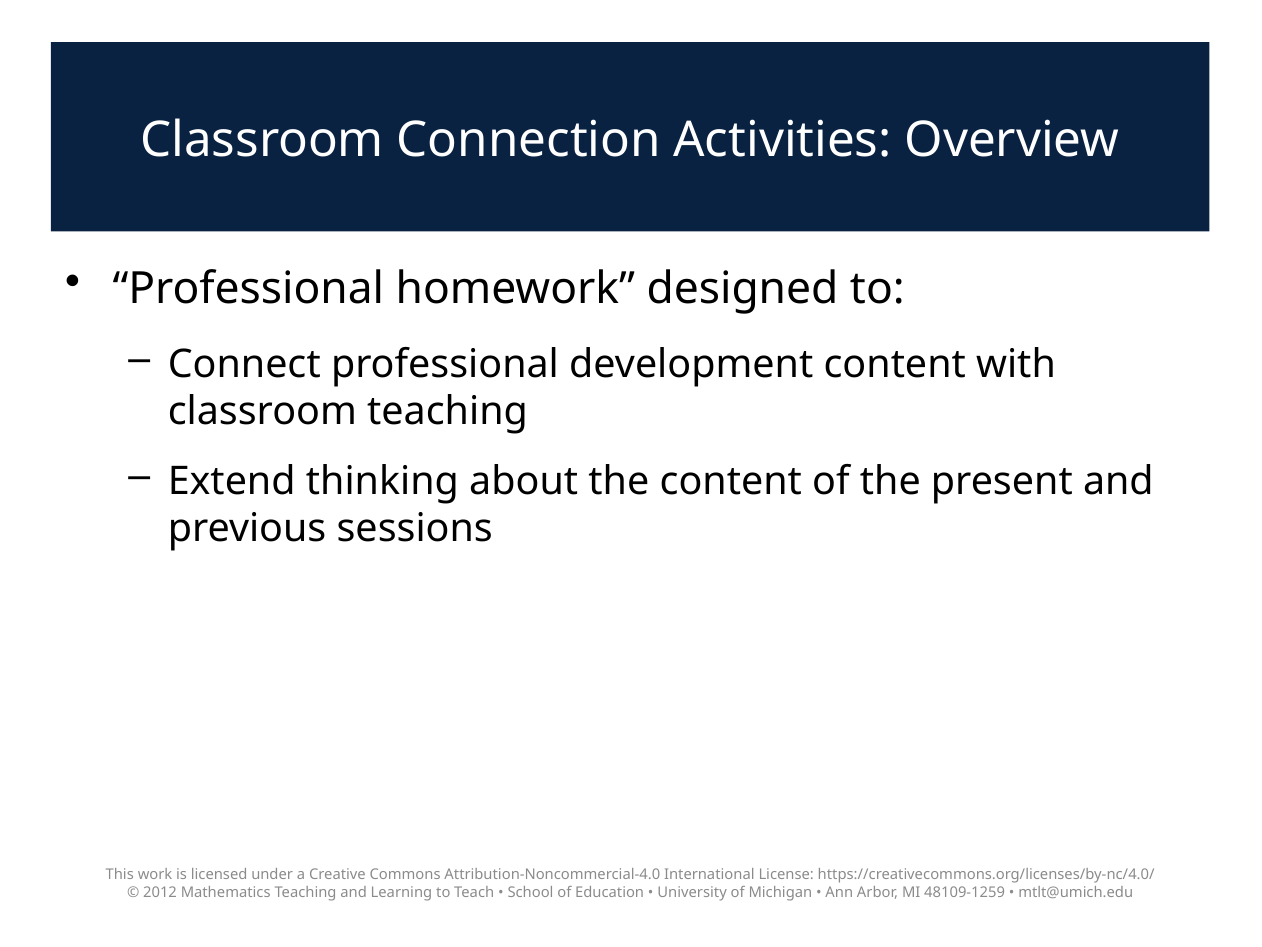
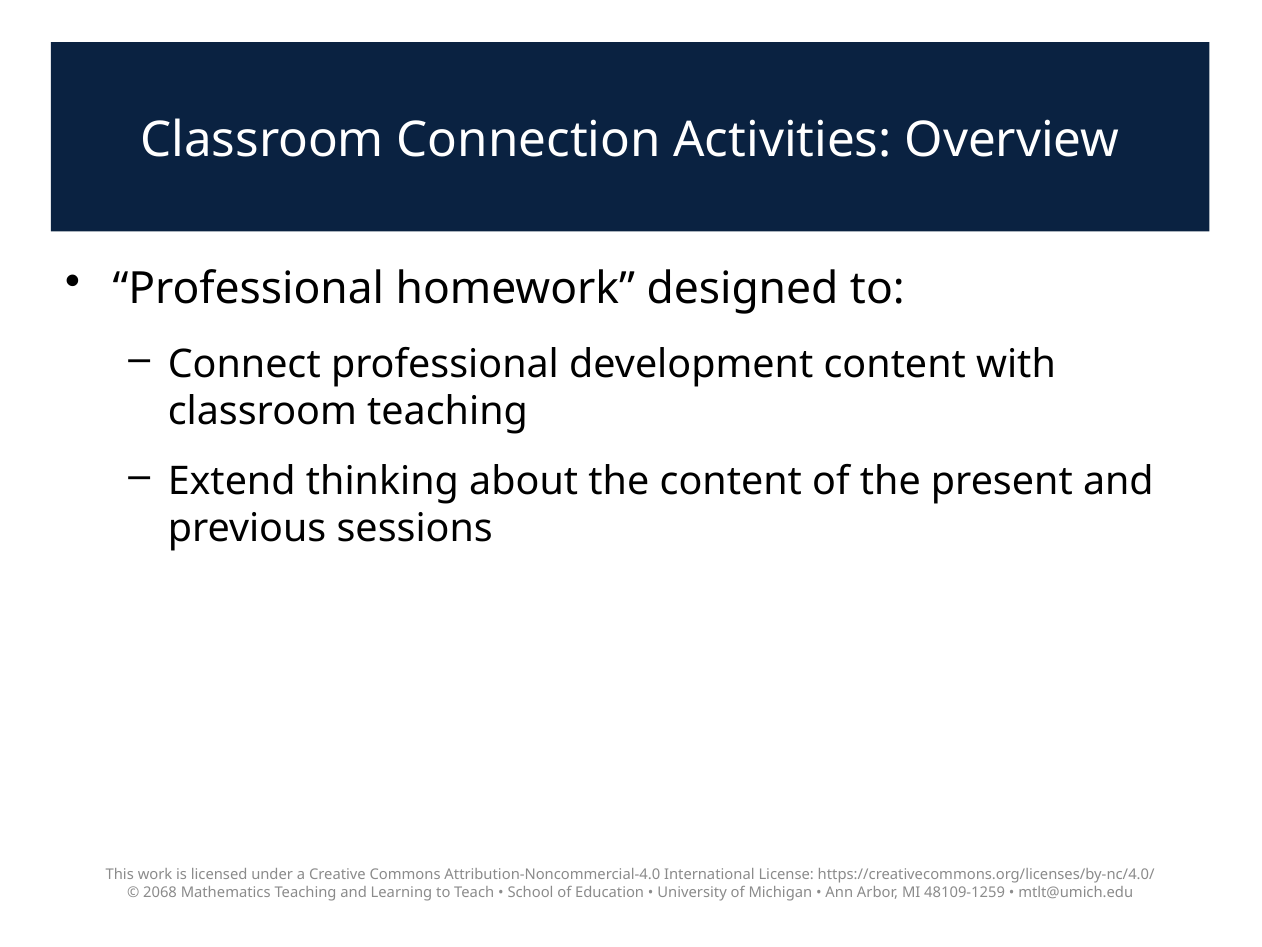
2012: 2012 -> 2068 (160, 893)
